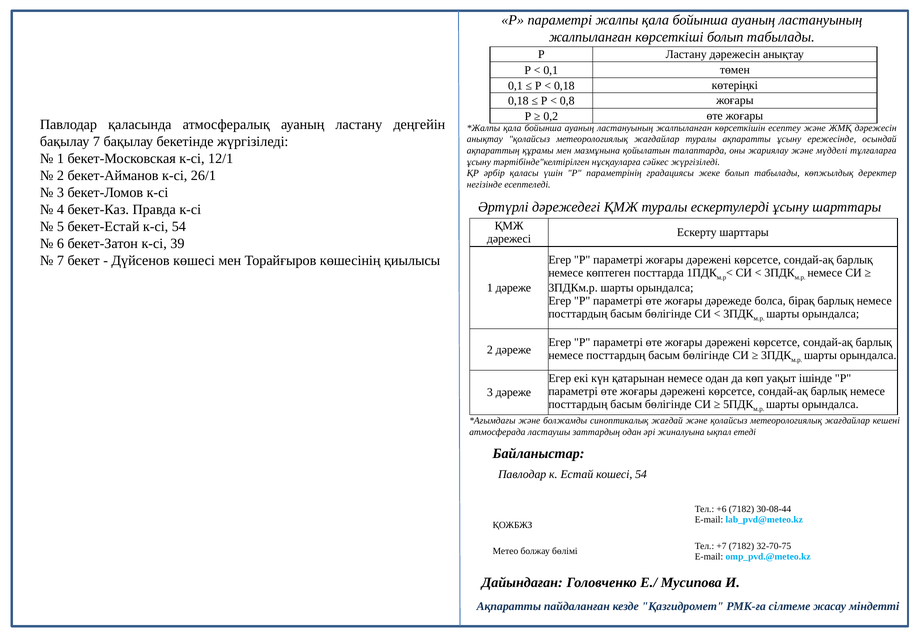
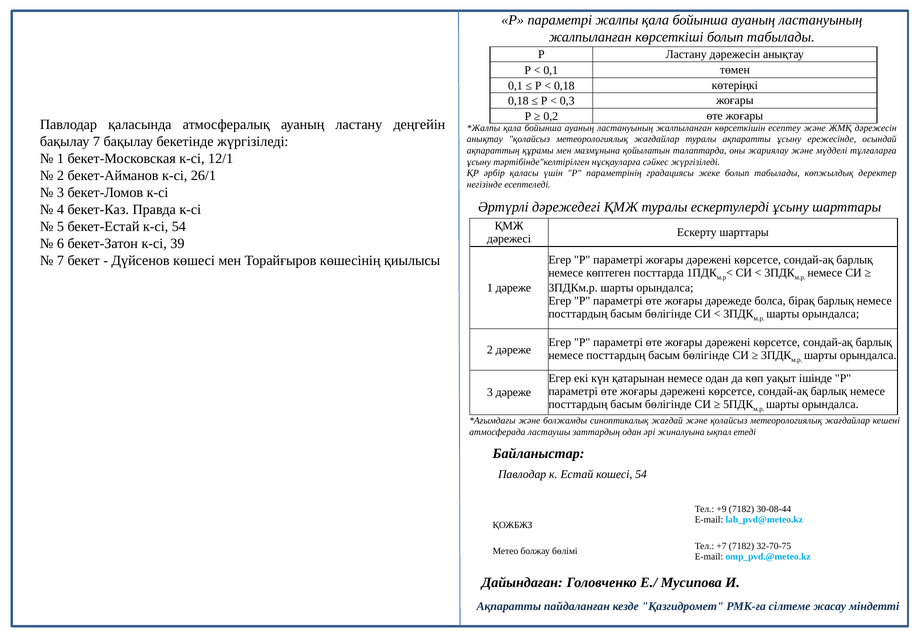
0,8: 0,8 -> 0,3 (567, 101)
+6: +6 -> +9 (721, 509)
